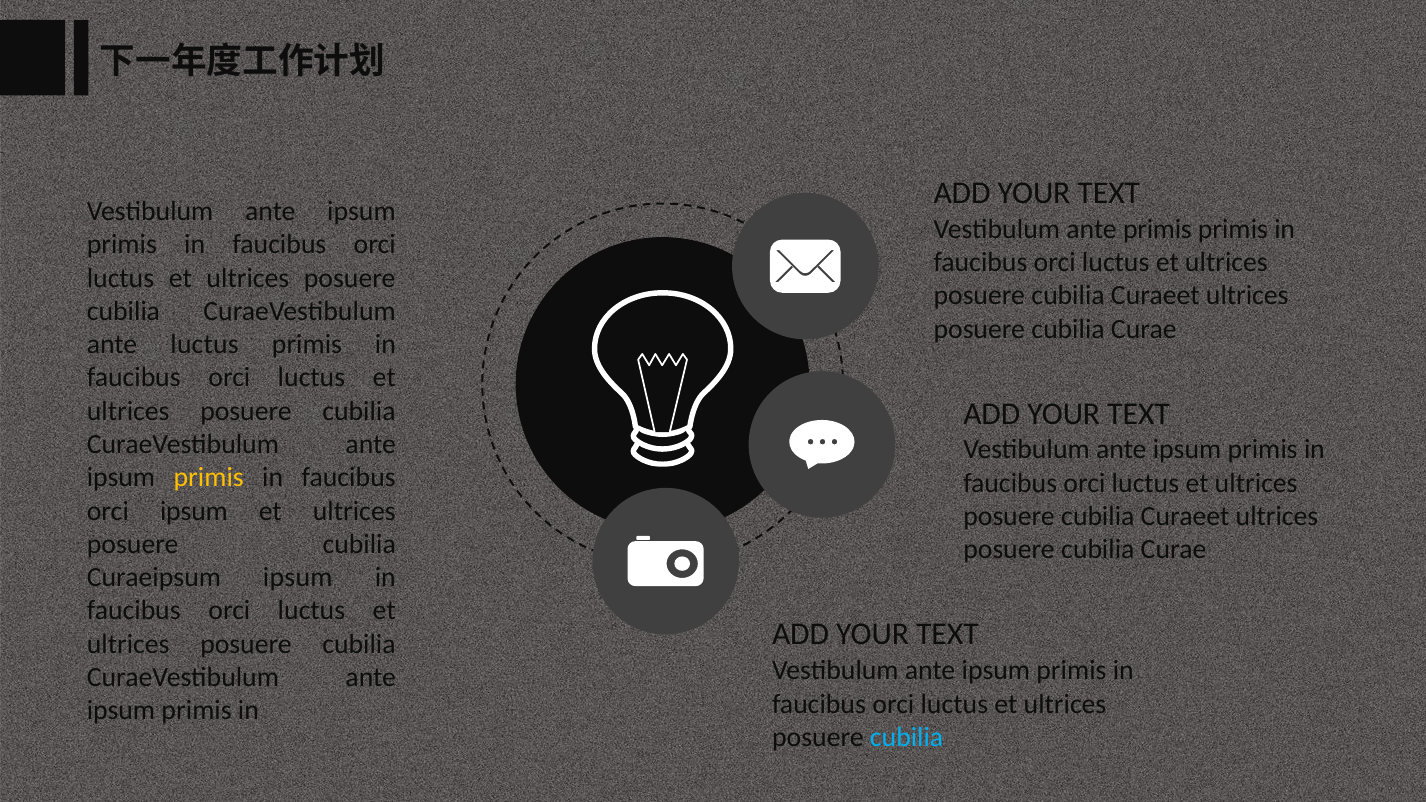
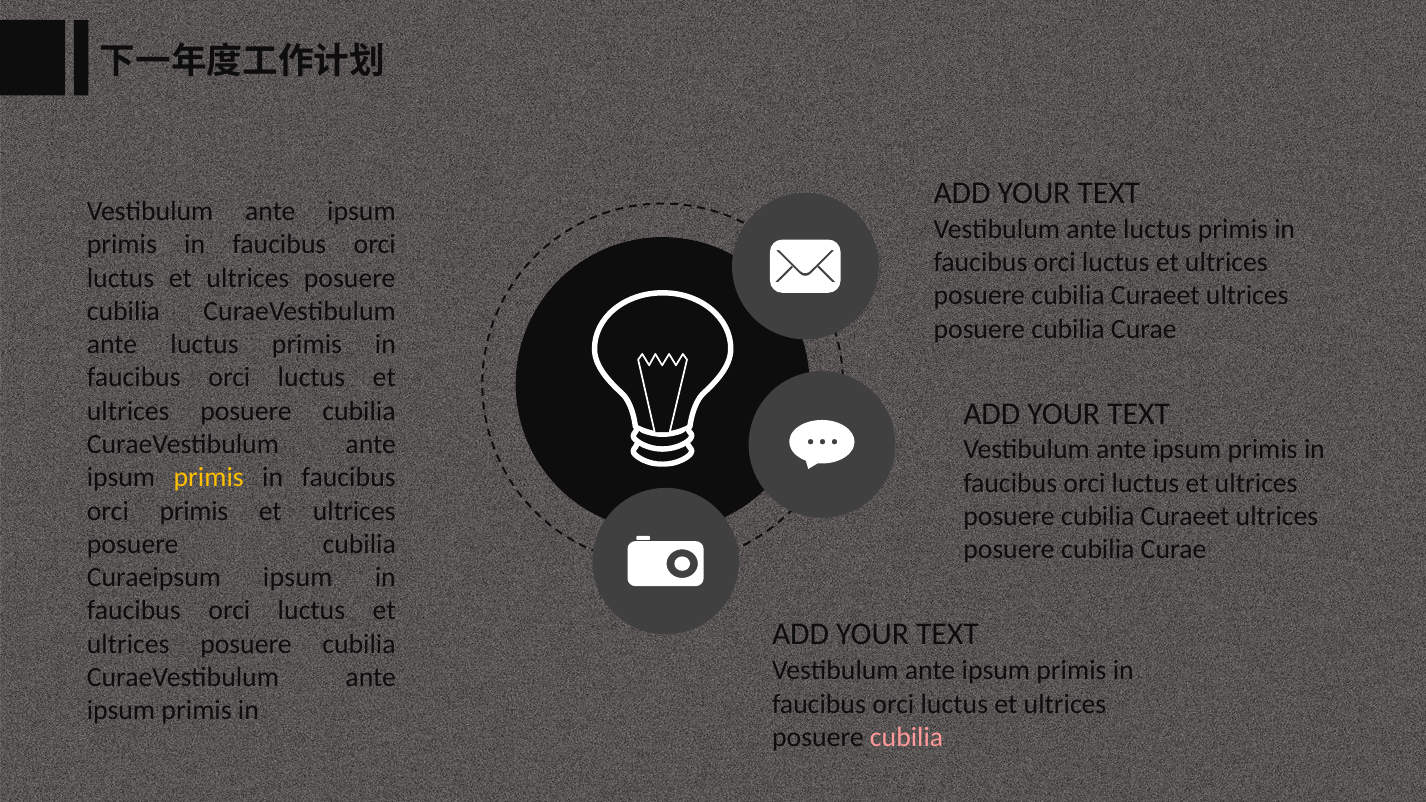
Vestibulum ante primis: primis -> luctus (1157, 229)
orci ipsum: ipsum -> primis (194, 511)
cubilia colour: light blue -> pink (907, 737)
